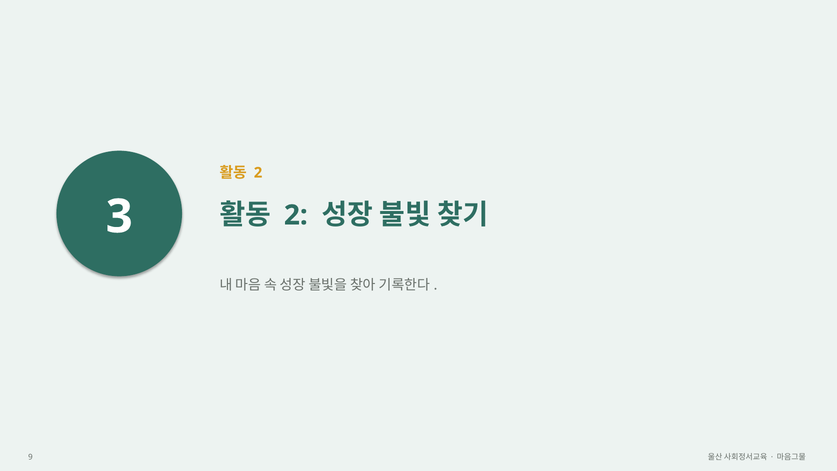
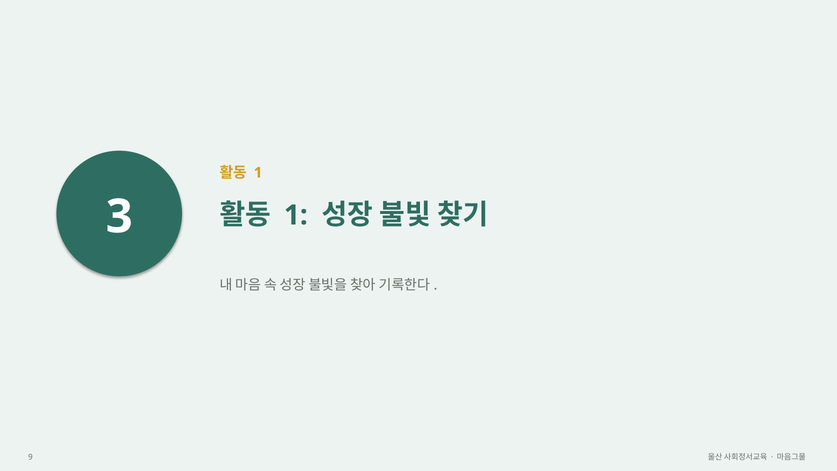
2: 2 -> 1 (258, 173)
2: 2 -> 1 (296, 215)
